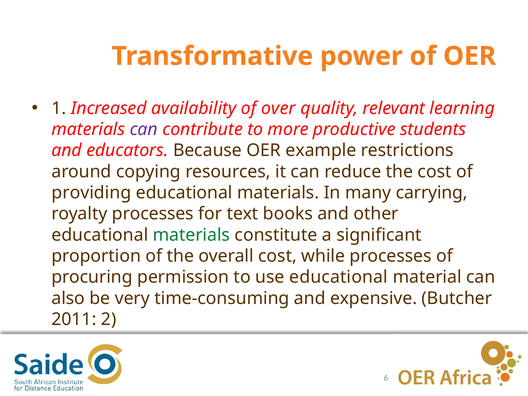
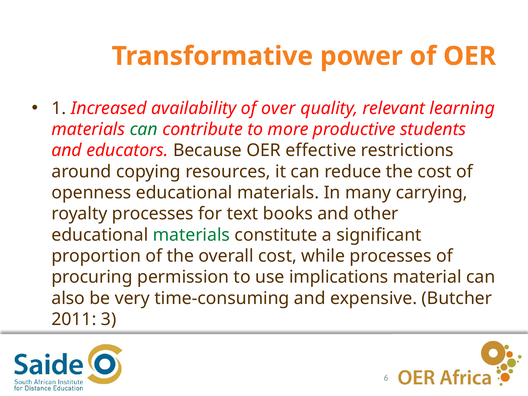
can colour: purple -> green (144, 129)
example: example -> effective (321, 150)
providing: providing -> openness (91, 193)
use educational: educational -> implications (339, 277)
2: 2 -> 3 (109, 319)
